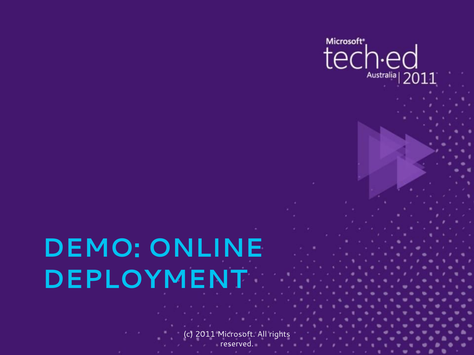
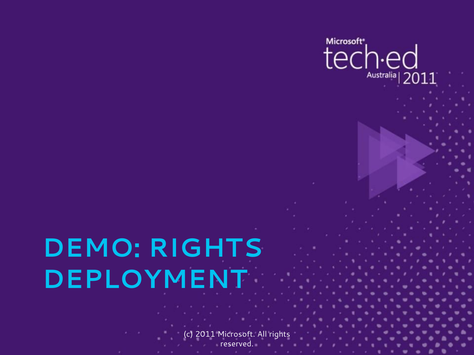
DEMO ONLINE: ONLINE -> RIGHTS (205, 248)
